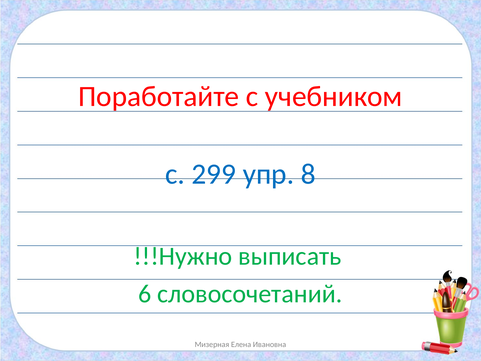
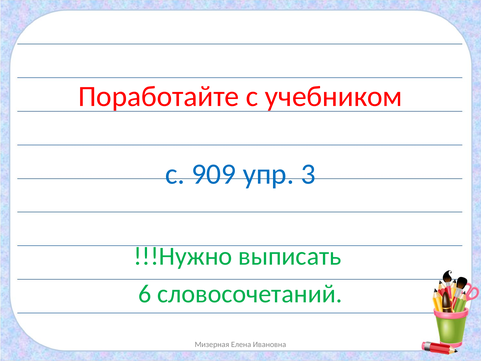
299: 299 -> 909 (214, 174)
8: 8 -> 3 (308, 174)
